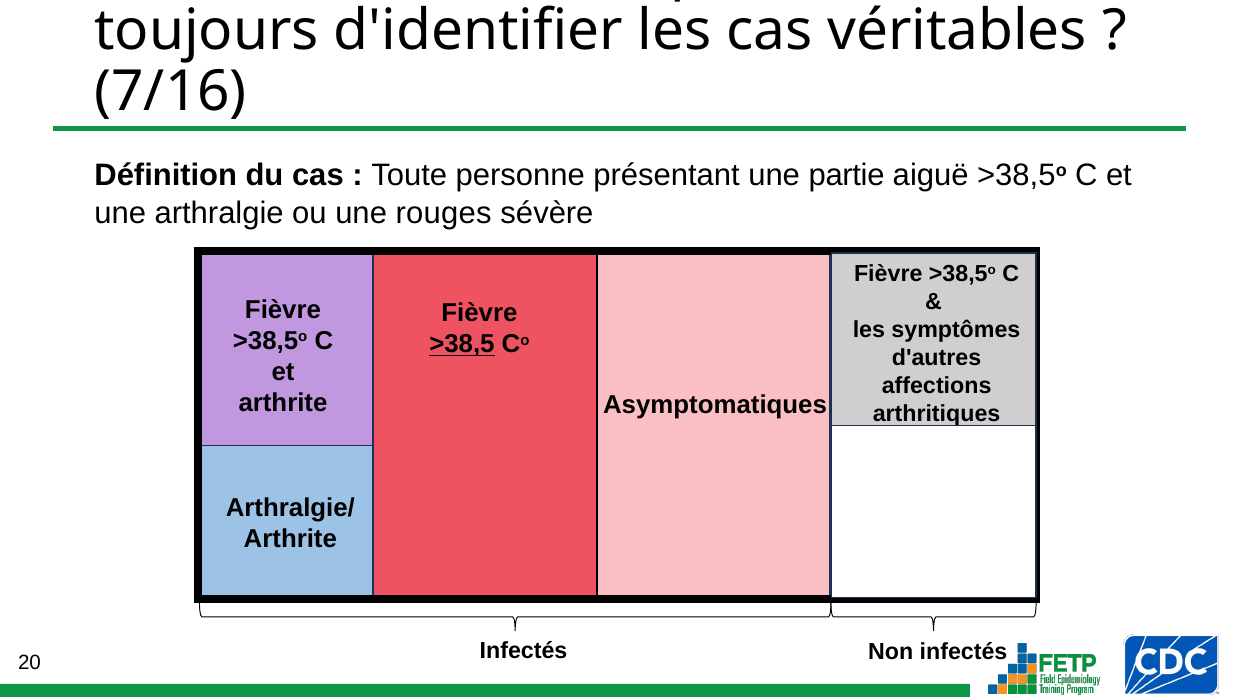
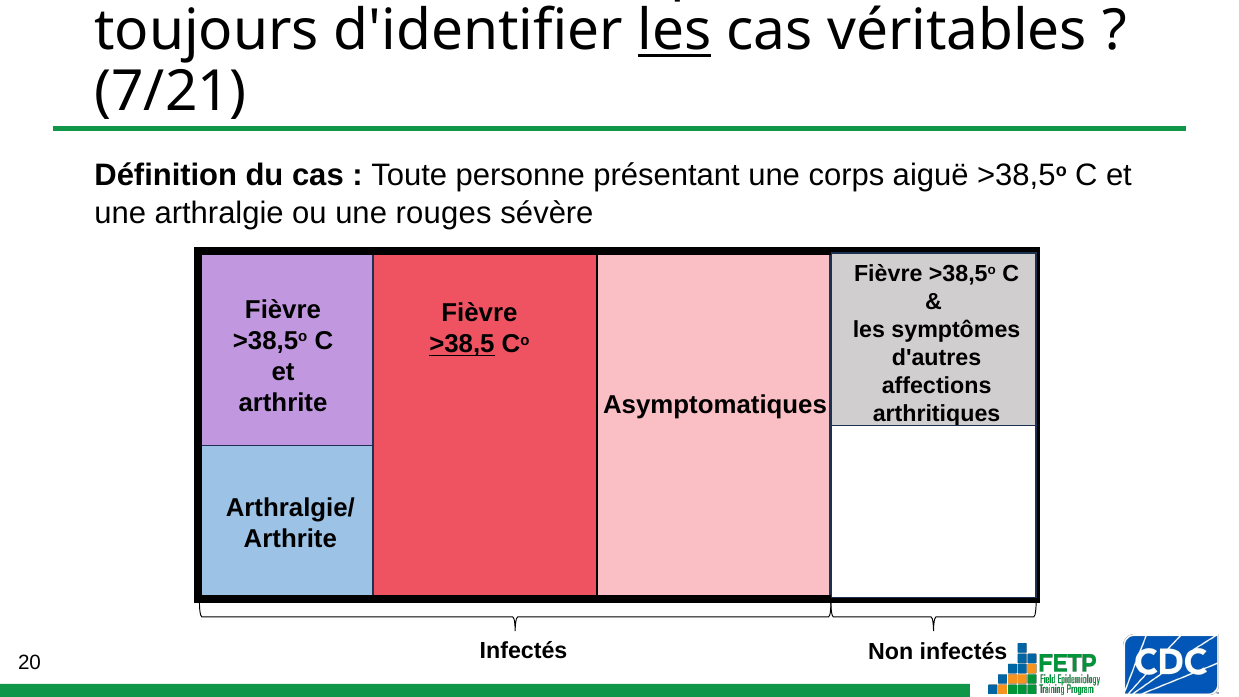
les underline: none -> present (674, 31)
7/16: 7/16 -> 7/21 (171, 92)
partie: partie -> corps (846, 176)
